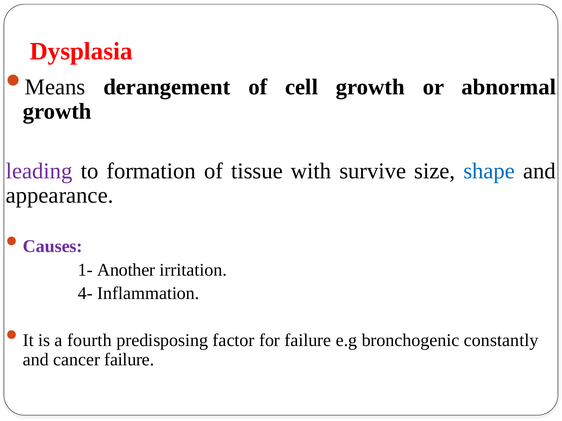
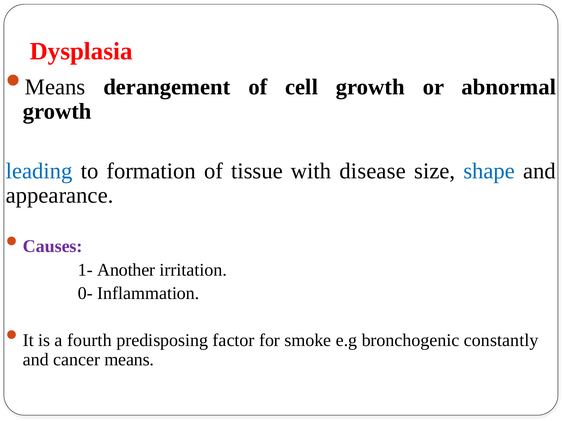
leading colour: purple -> blue (39, 171)
survive: survive -> disease (373, 171)
4-: 4- -> 0- (85, 294)
for failure: failure -> smoke (308, 341)
cancer failure: failure -> means (129, 360)
